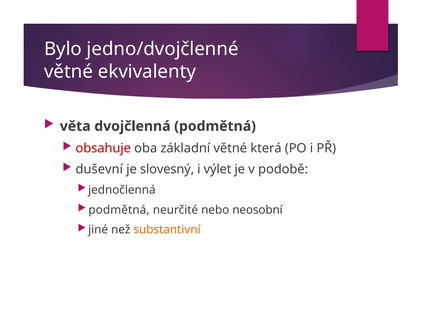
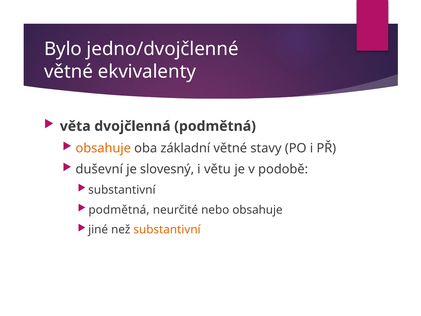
obsahuje colour: red -> orange (103, 148)
která: která -> stavy (266, 148)
výlet: výlet -> větu (217, 169)
jednočlenná: jednočlenná -> substantivní (122, 190)
nebo neosobní: neosobní -> obsahuje (257, 210)
